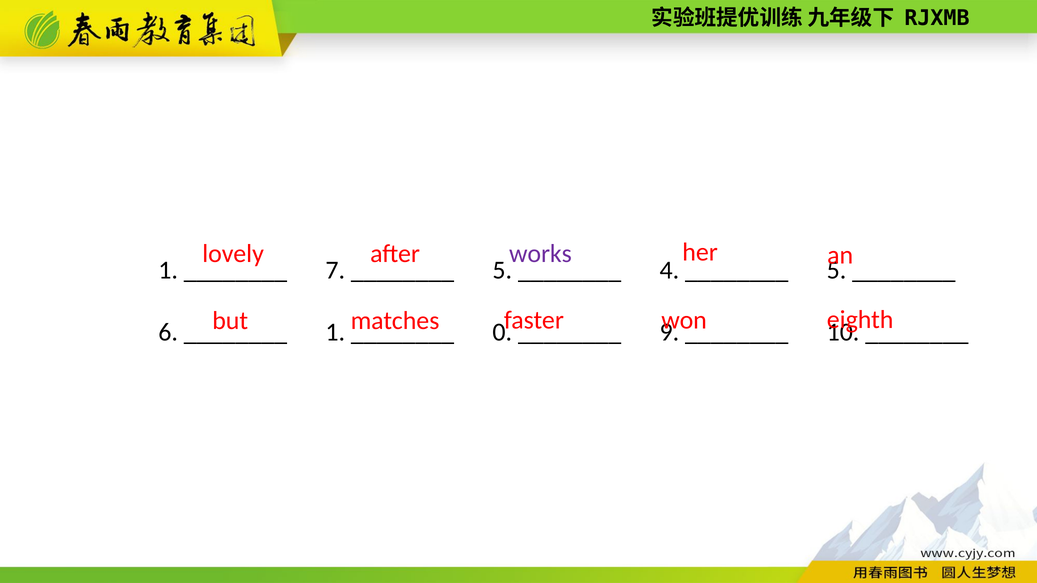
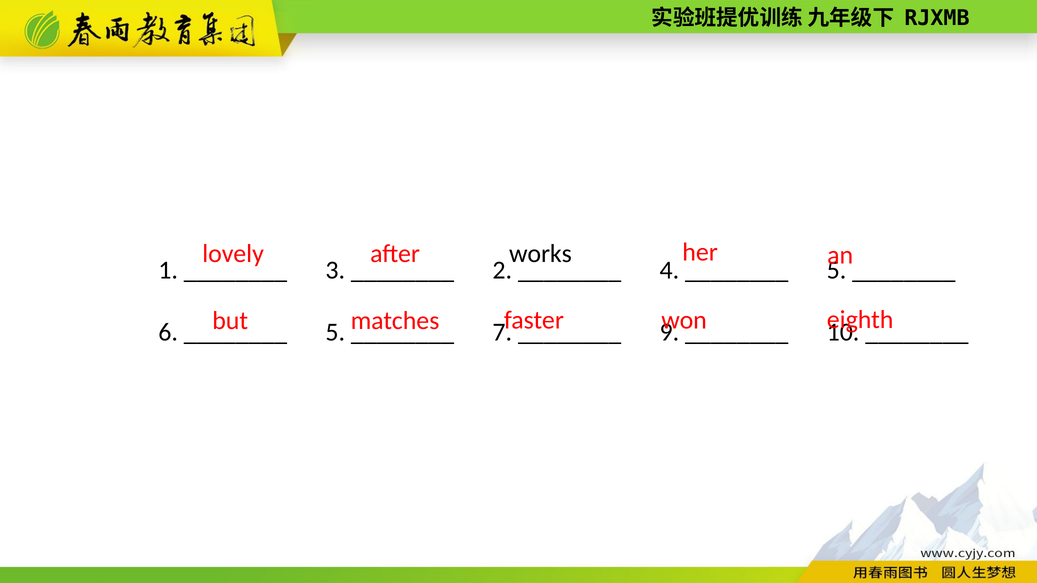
works colour: purple -> black (540, 254)
7: 7 -> 3 (335, 270)
5: 5 -> 2 (502, 270)
1: 1 -> 5 (335, 332)
0: 0 -> 7 (502, 332)
